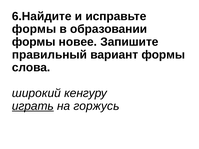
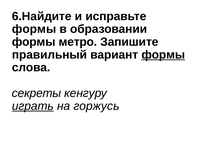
новее: новее -> метро (78, 42)
формы underline: none -> present (163, 55)
широкий: широкий -> секреты (37, 93)
